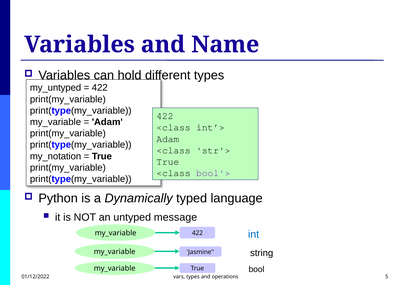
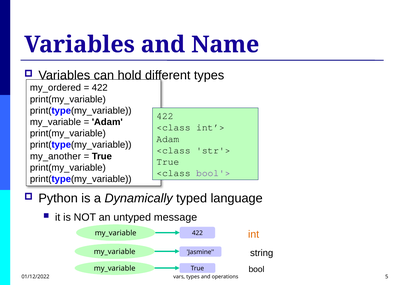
my_untyped: my_untyped -> my_ordered (55, 88)
my_notation: my_notation -> my_another (55, 156)
int colour: blue -> orange (254, 234)
